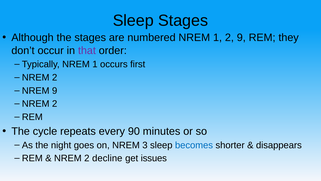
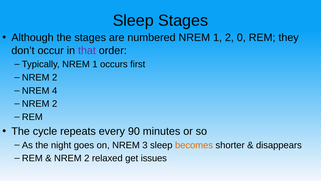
2 9: 9 -> 0 (241, 38)
NREM 9: 9 -> 4 (55, 90)
becomes colour: blue -> orange (194, 145)
decline: decline -> relaxed (107, 158)
